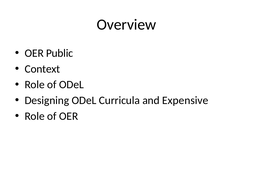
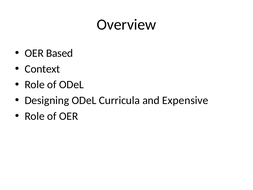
Public: Public -> Based (60, 53)
